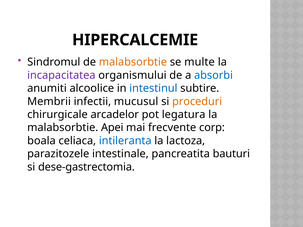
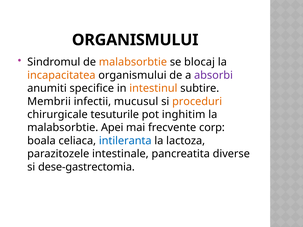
HIPERCALCEMIE: HIPERCALCEMIE -> ORGANISMULUI (135, 40)
multe: multe -> blocaj (200, 62)
incapacitatea colour: purple -> orange (61, 75)
absorbi colour: blue -> purple (214, 75)
alcoolice: alcoolice -> specifice (92, 88)
intestinul colour: blue -> orange (153, 88)
arcadelor: arcadelor -> tesuturile (115, 115)
legatura: legatura -> inghitim (184, 115)
bauturi: bauturi -> diverse (231, 154)
